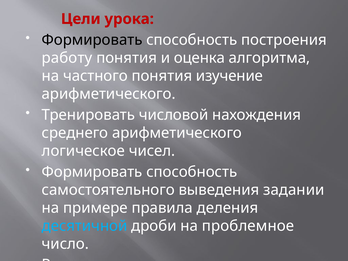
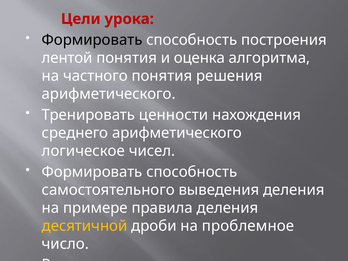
работу: работу -> лентой (67, 58)
изучение: изучение -> решения (229, 76)
числовой: числовой -> ценности (174, 115)
выведения задании: задании -> деления (294, 190)
десятичной colour: light blue -> yellow (85, 226)
